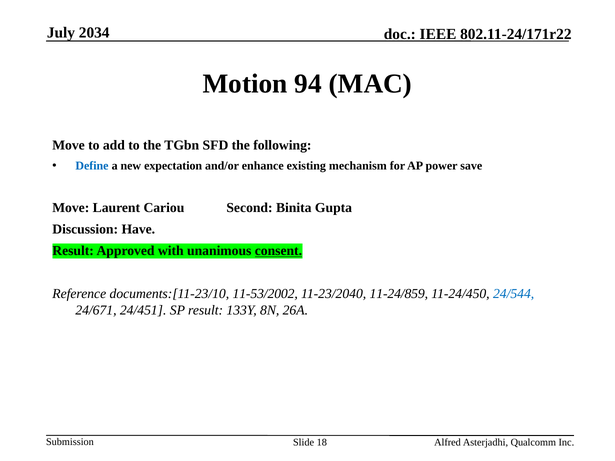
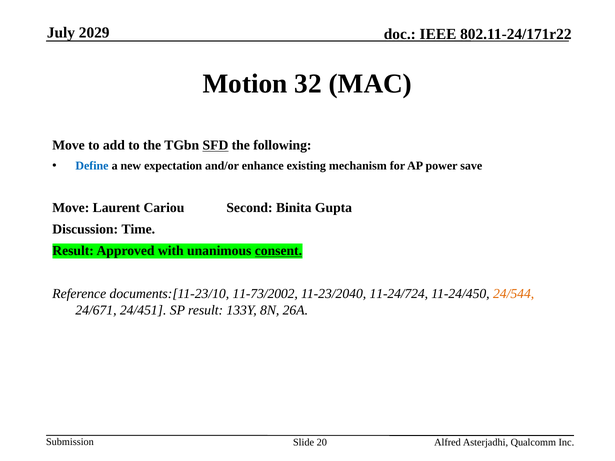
2034: 2034 -> 2029 (94, 33)
94: 94 -> 32 (308, 84)
SFD underline: none -> present (215, 145)
Have: Have -> Time (138, 230)
11-53/2002: 11-53/2002 -> 11-73/2002 (265, 294)
11-24/859: 11-24/859 -> 11-24/724 (399, 294)
24/544 colour: blue -> orange (514, 294)
18: 18 -> 20 (322, 442)
